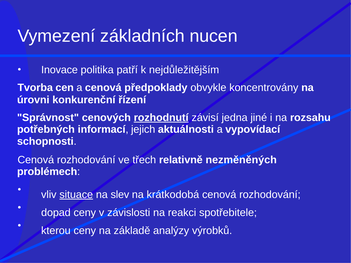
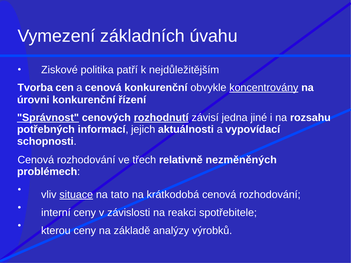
nucen: nucen -> úvahu (214, 36)
Inovace: Inovace -> Ziskové (59, 70)
cenová předpoklady: předpoklady -> konkurenční (156, 88)
koncentrovány underline: none -> present (264, 88)
Správnost underline: none -> present (48, 118)
slev: slev -> tato (120, 195)
dopad: dopad -> interní (56, 213)
